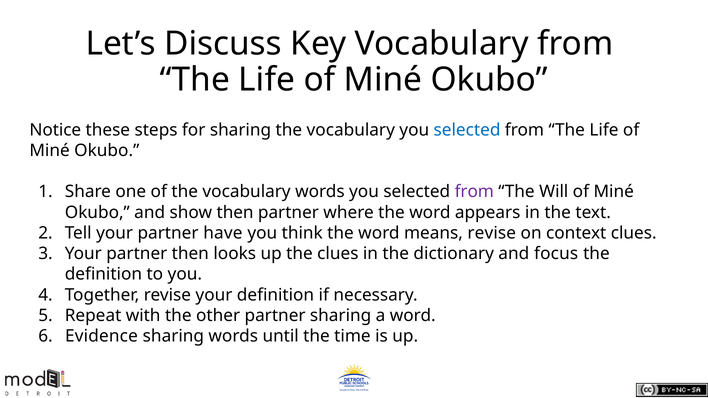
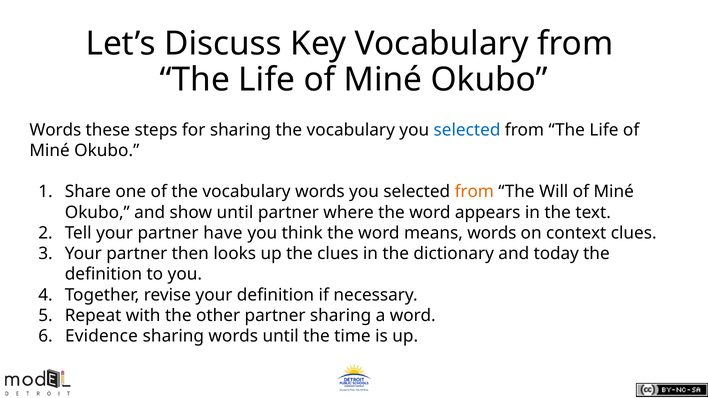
Notice: Notice -> Words (55, 130)
from colour: purple -> orange (474, 192)
show then: then -> until (235, 213)
means revise: revise -> words (492, 233)
focus: focus -> today (556, 254)
